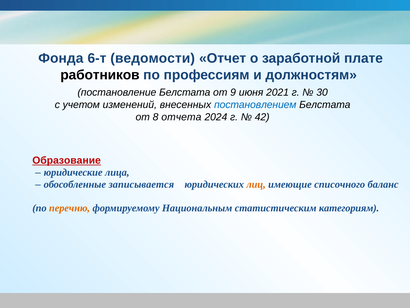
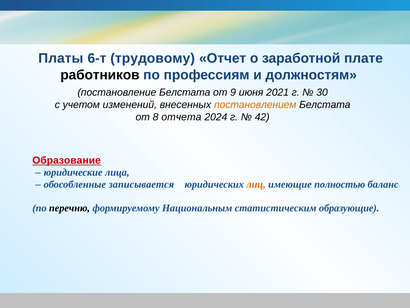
Фонда: Фонда -> Платы (61, 58)
ведомости: ведомости -> трудовому (153, 58)
постановлением colour: blue -> orange (255, 105)
списочного: списочного -> полностью (340, 184)
перечню colour: orange -> black (70, 208)
категориям: категориям -> образующие (349, 208)
